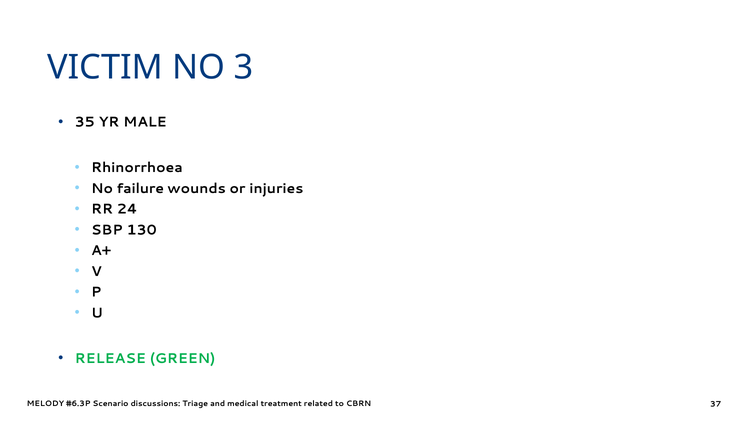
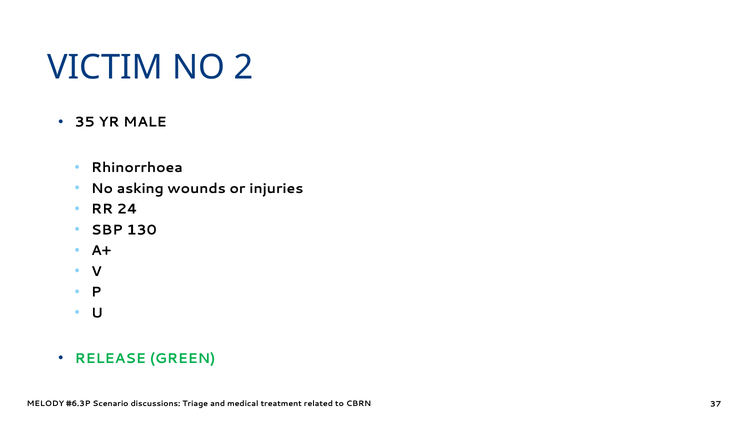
3: 3 -> 2 (244, 68)
failure: failure -> asking (140, 188)
